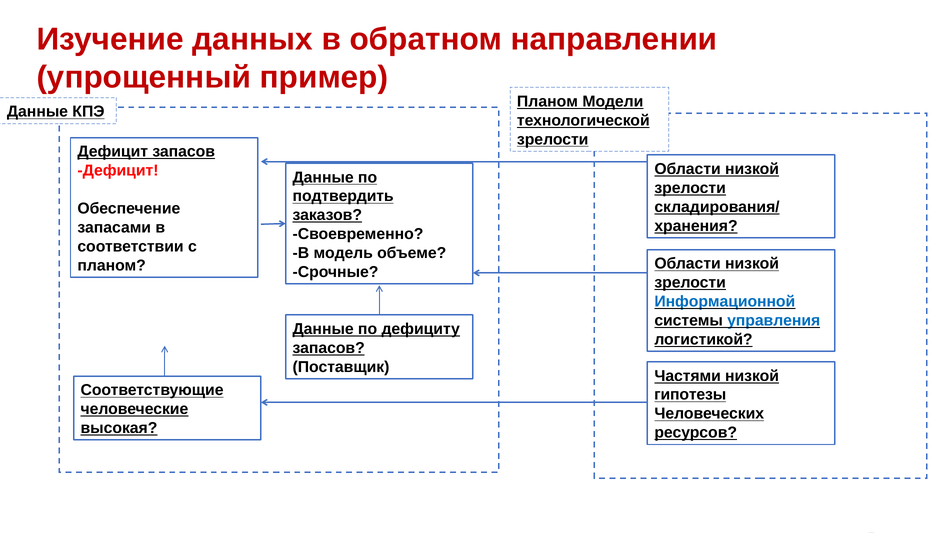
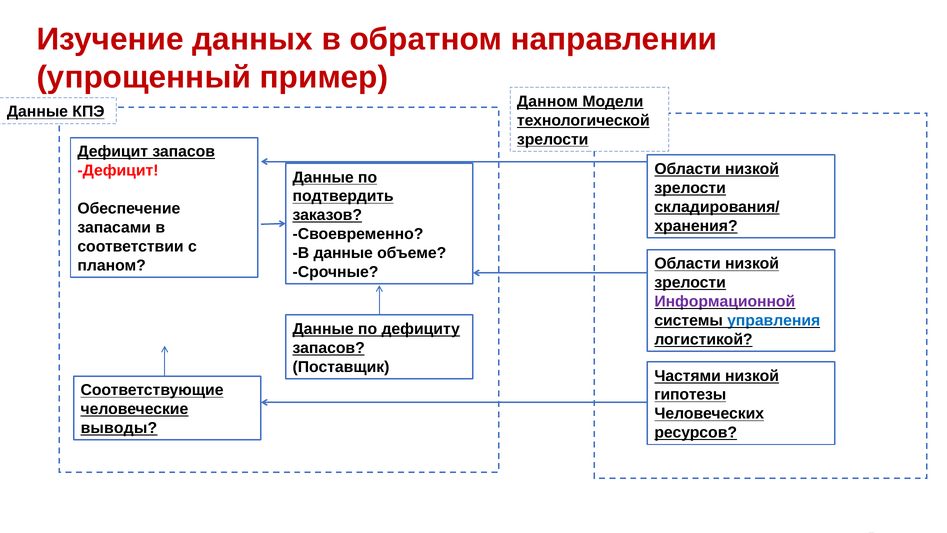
Планом: Планом -> Данном (547, 101)
В модель: модель -> данные (343, 253)
Информационной colour: blue -> purple (725, 301)
высокая: высокая -> выводы (119, 428)
